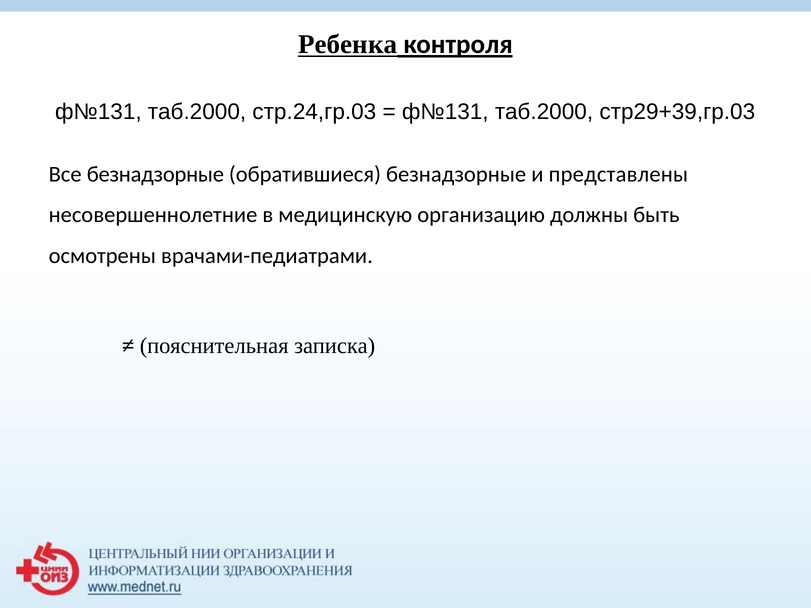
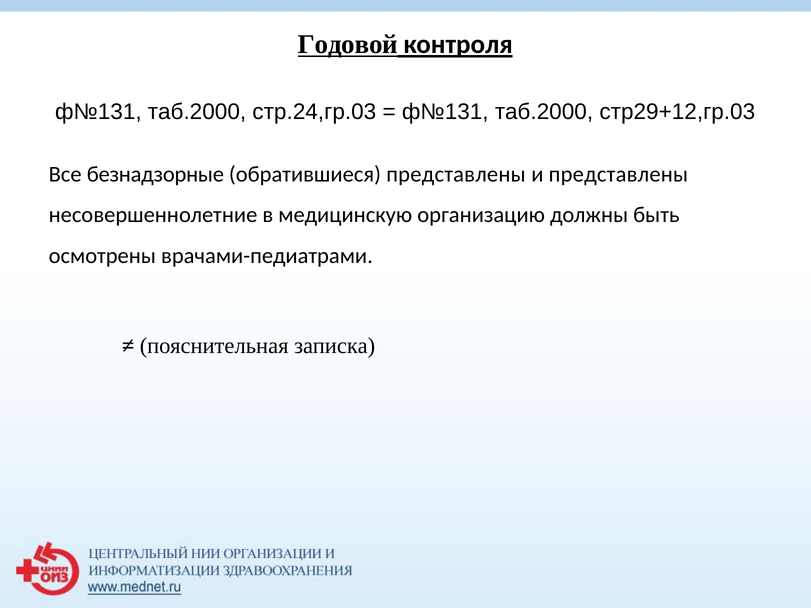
Ребенка: Ребенка -> Годовой (348, 44)
стр29+39,гр.03: стр29+39,гр.03 -> стр29+12,гр.03 (677, 112)
обратившиеся безнадзорные: безнадзорные -> представлены (456, 175)
